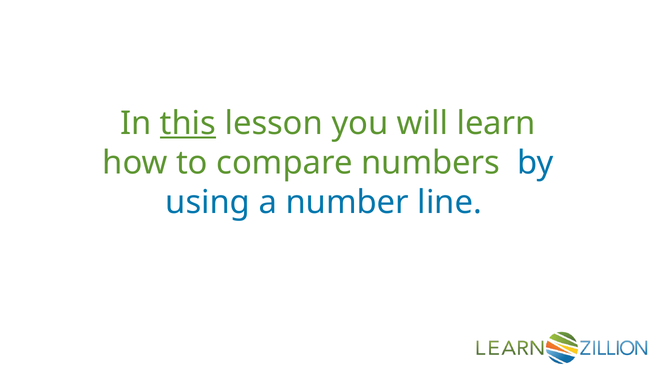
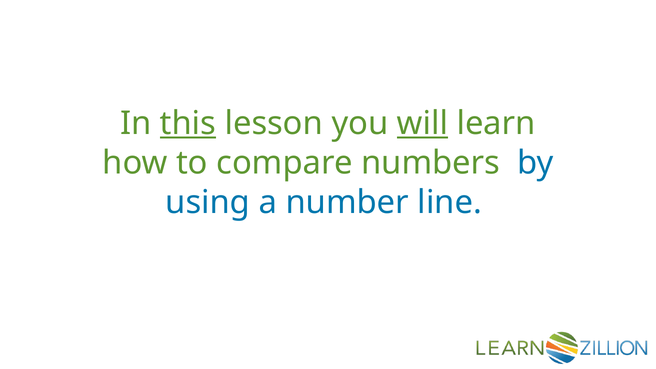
will underline: none -> present (422, 124)
